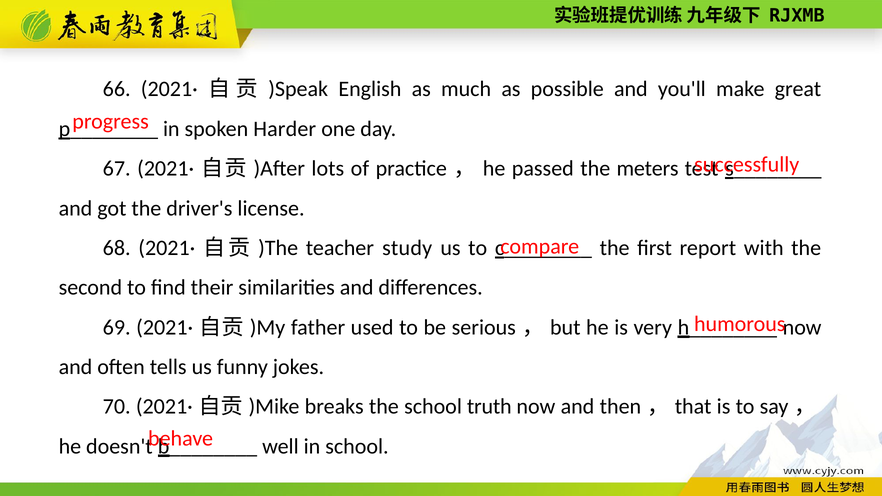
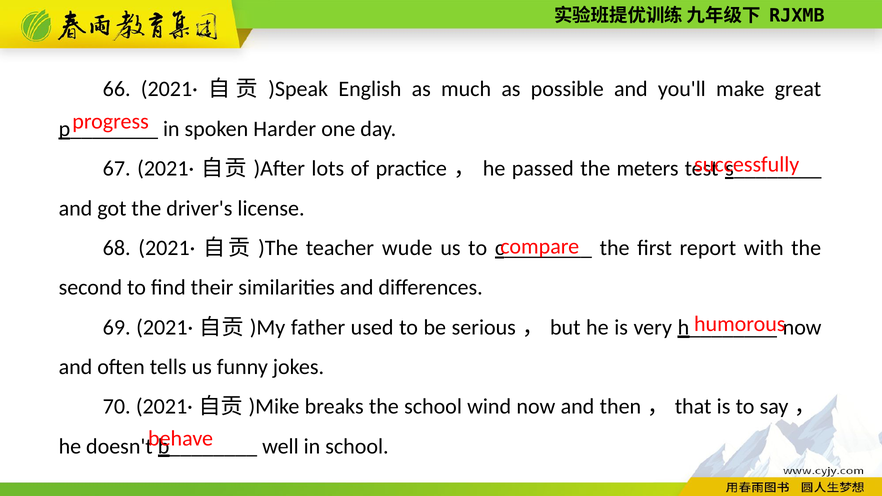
study: study -> wude (407, 248)
truth: truth -> wind (489, 407)
